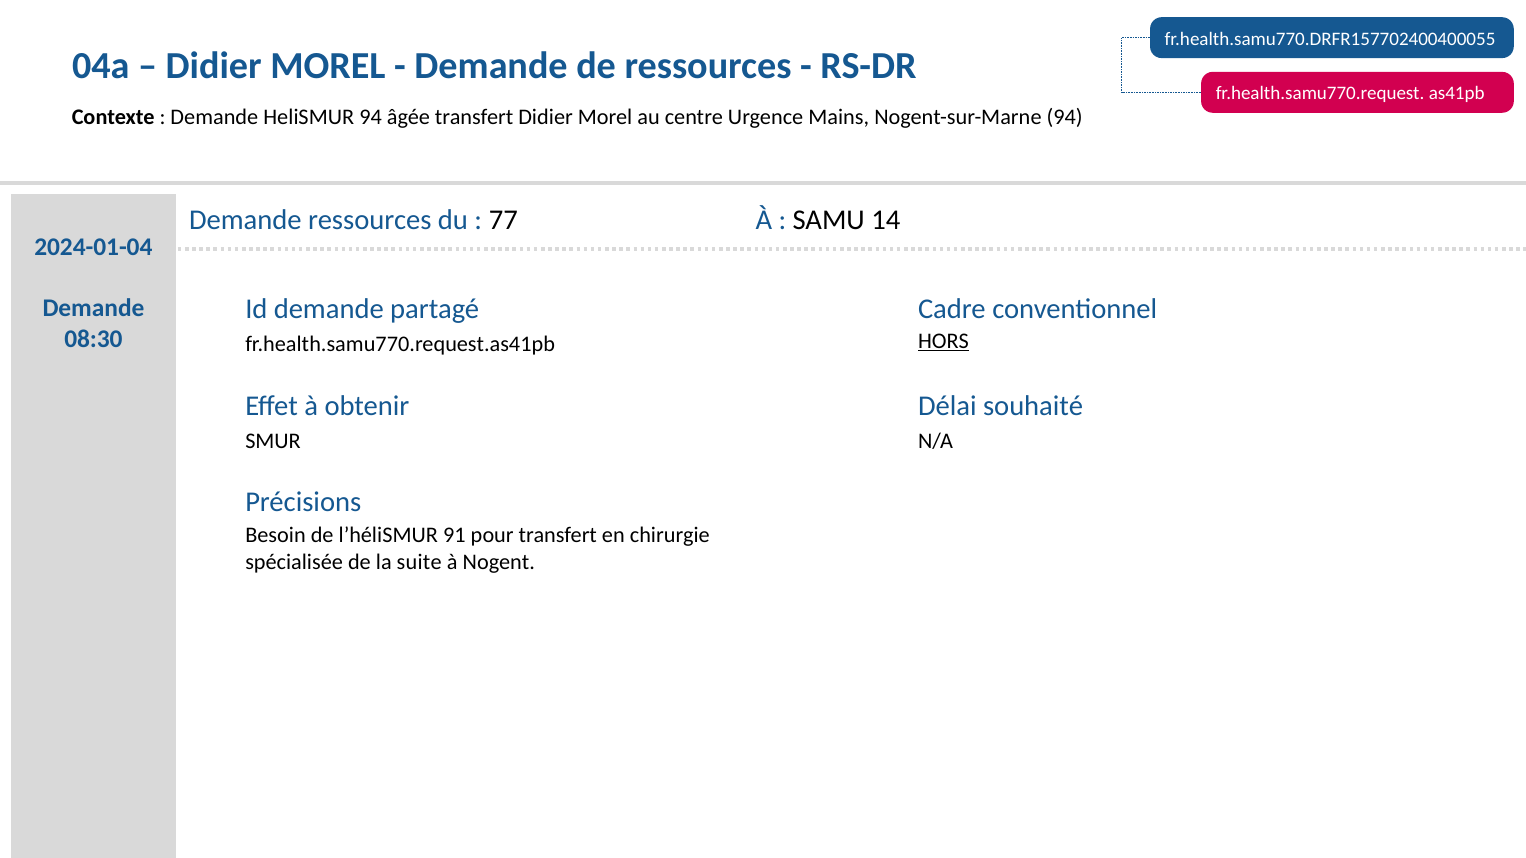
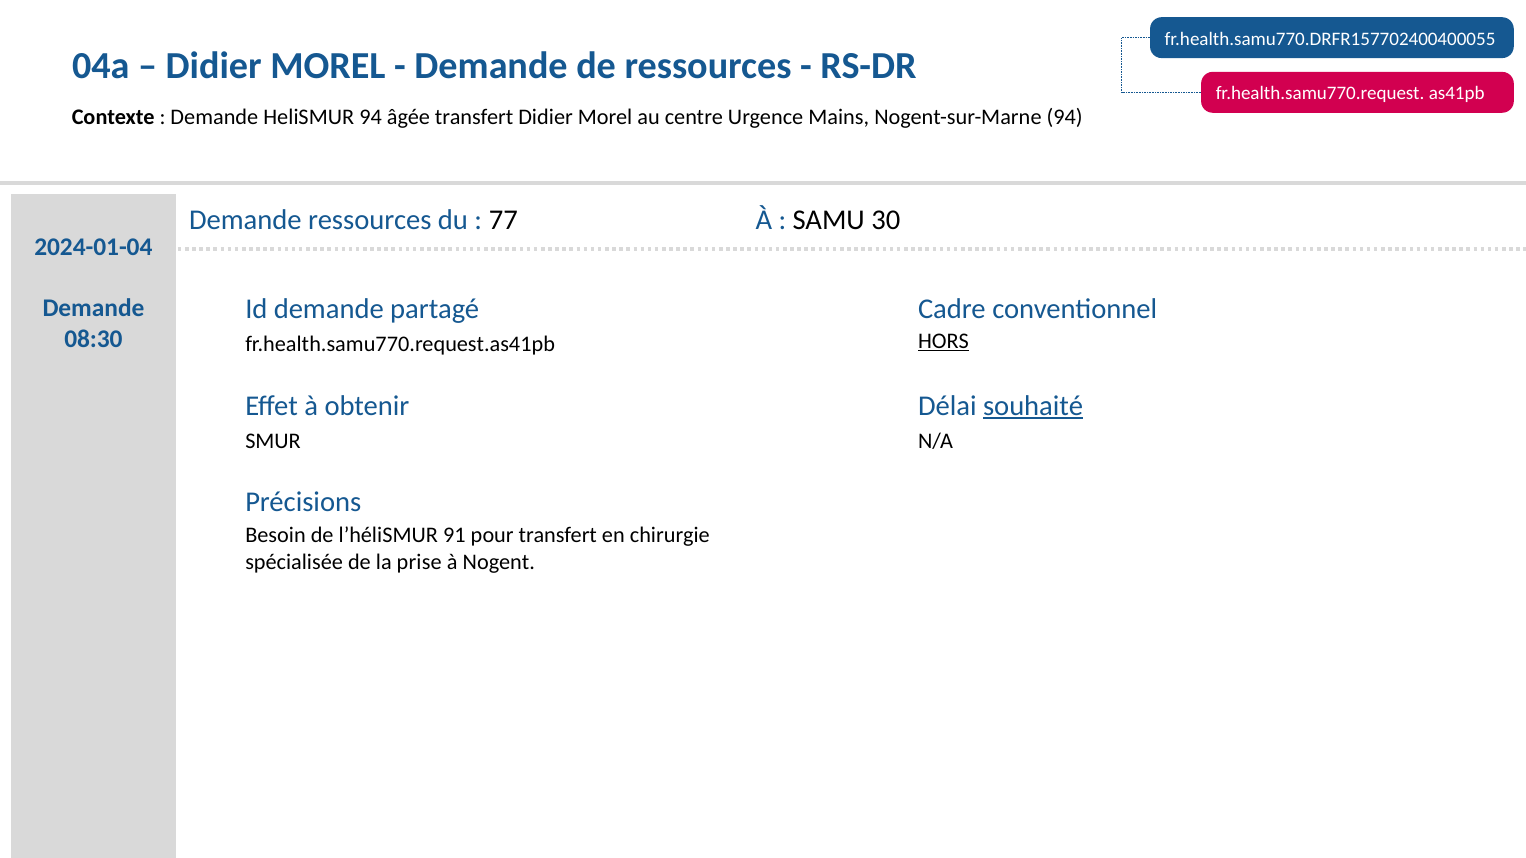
14: 14 -> 30 (886, 220)
souhaité underline: none -> present (1033, 406)
suite: suite -> prise (419, 562)
